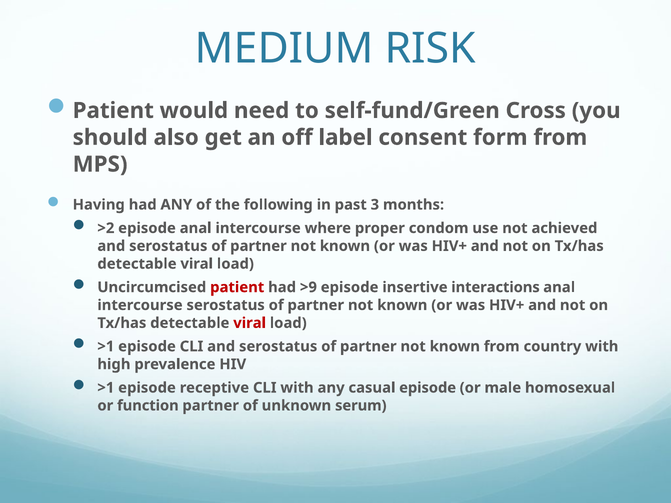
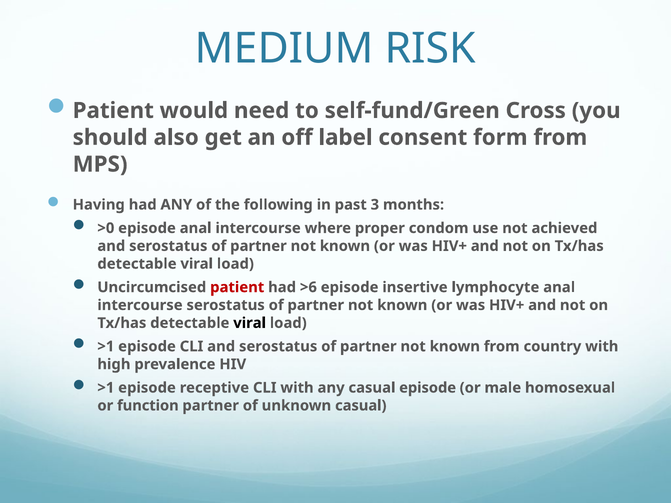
>2: >2 -> >0 (106, 228)
>9: >9 -> >6 (308, 287)
interactions: interactions -> lymphocyte (495, 287)
viral colour: red -> black (250, 323)
unknown serum: serum -> casual (361, 406)
